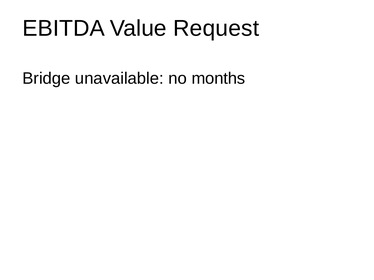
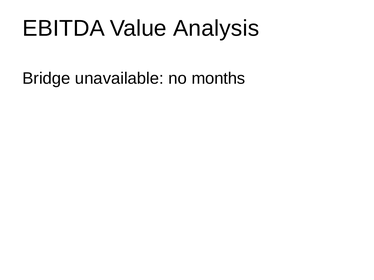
Request: Request -> Analysis (216, 28)
